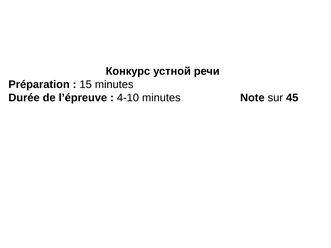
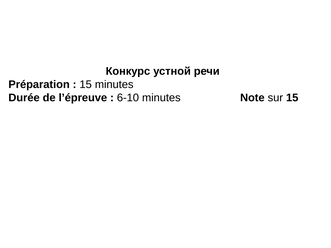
4-10: 4-10 -> 6-10 (128, 98)
sur 45: 45 -> 15 (292, 98)
